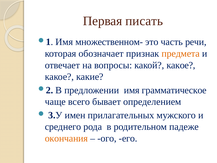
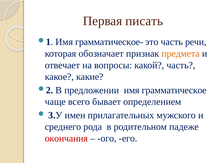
множественном-: множественном- -> грамматическое- (109, 42)
какой какое: какое -> часть (181, 65)
окончания colour: orange -> red (66, 138)
